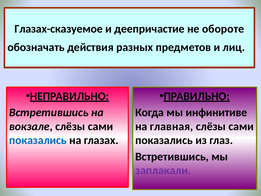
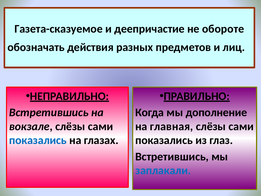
Глазах-сказуемое: Глазах-сказуемое -> Газета-сказуемое (59, 29)
инфинитиве: инфинитиве -> дополнение (216, 112)
заплакали colour: purple -> blue (163, 170)
